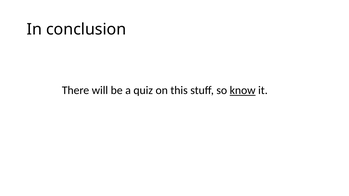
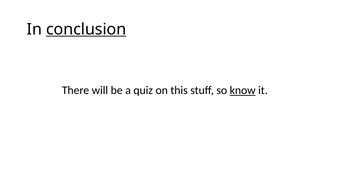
conclusion underline: none -> present (86, 29)
